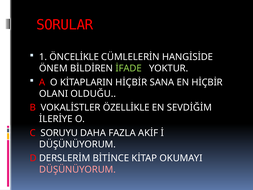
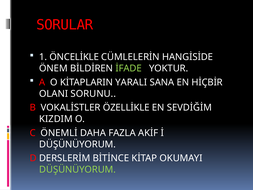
KİTAPLARIN HİÇBİR: HİÇBİR -> YARALI (131, 82)
OLDUĞU: OLDUĞU -> SORUNU (93, 94)
İLERİYE: İLERİYE -> KIZDIM (56, 119)
SORUYU: SORUYU -> ÖNEMLİ (59, 133)
DÜŞÜNÜYORUM colour: pink -> light green (78, 169)
